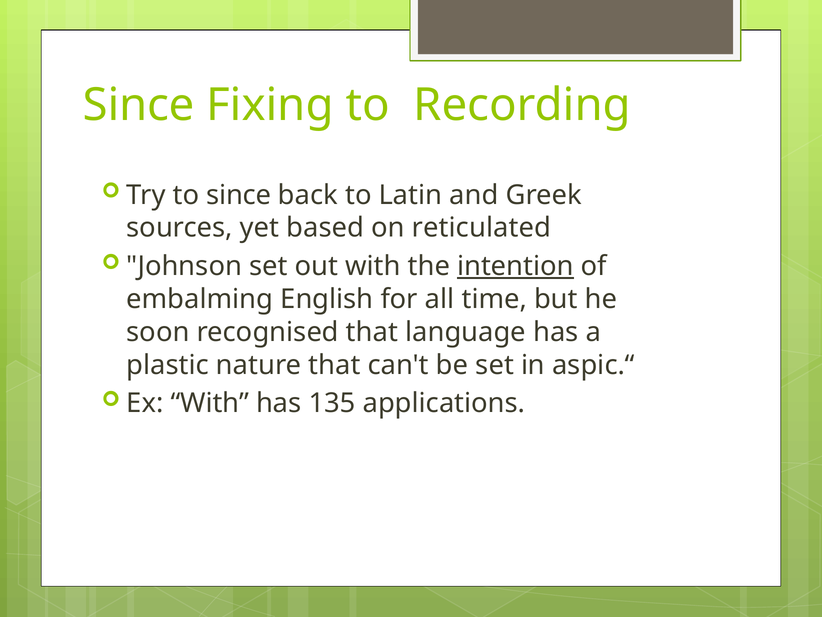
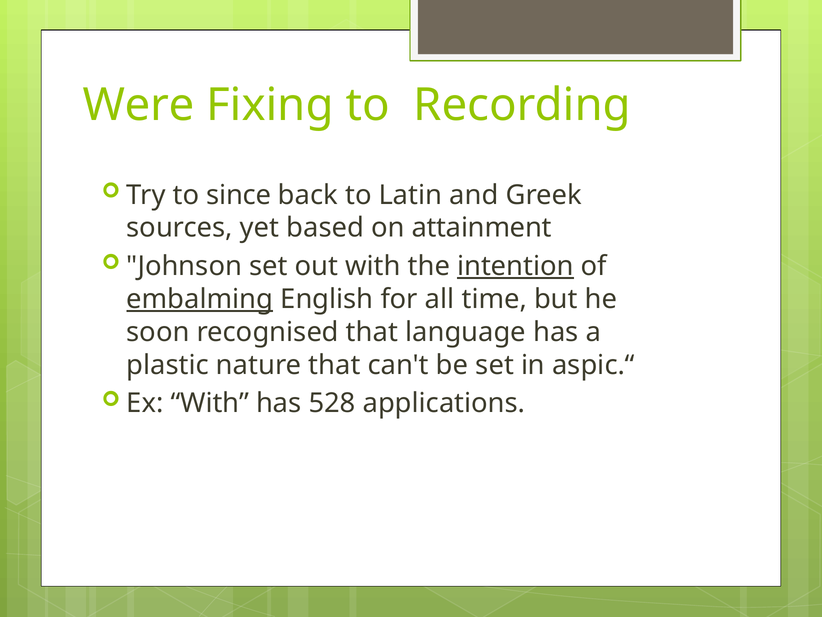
Since: Since -> Were (139, 105)
reticulated: reticulated -> attainment (482, 228)
embalming underline: none -> present (200, 299)
135: 135 -> 528 (332, 403)
